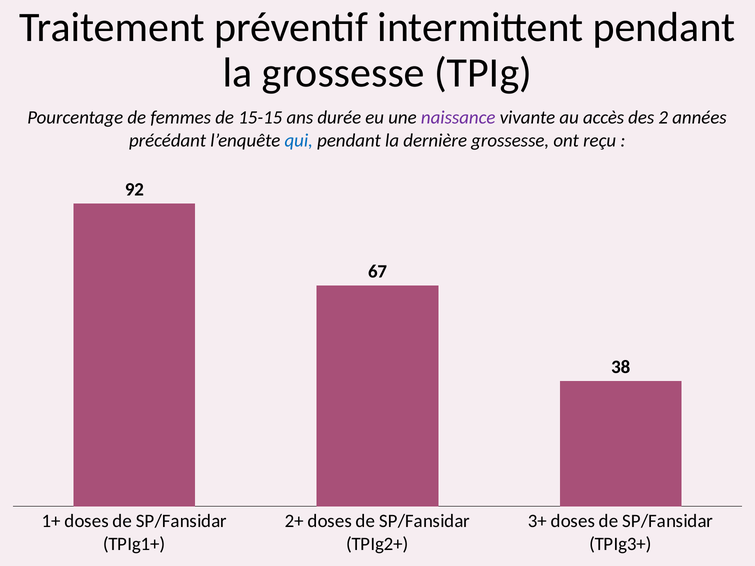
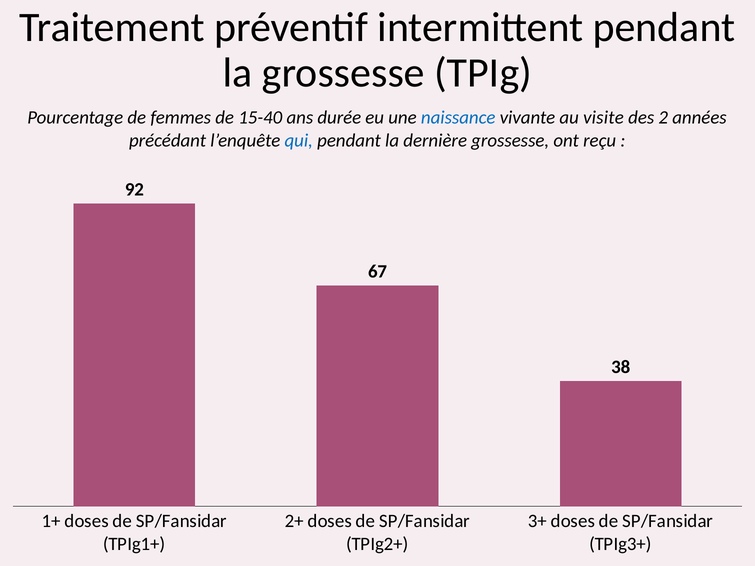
15-15: 15-15 -> 15-40 (260, 118)
naissance colour: purple -> blue (458, 118)
accès: accès -> visite (603, 118)
